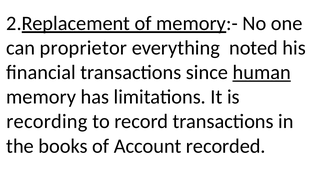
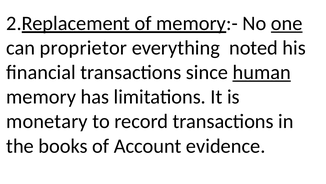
one underline: none -> present (287, 23)
recording: recording -> monetary (47, 121)
recorded: recorded -> evidence (226, 146)
